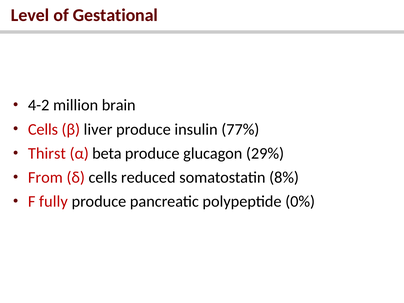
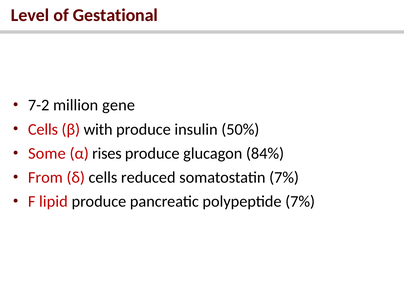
4-2: 4-2 -> 7-2 (39, 105)
brain: brain -> gene (119, 105)
liver: liver -> with (98, 129)
77%: 77% -> 50% (240, 129)
Thirst: Thirst -> Some (47, 153)
beta: beta -> rises (107, 153)
29%: 29% -> 84% (265, 153)
somatostatin 8%: 8% -> 7% (284, 177)
fully: fully -> lipid (53, 202)
polypeptide 0%: 0% -> 7% (300, 202)
